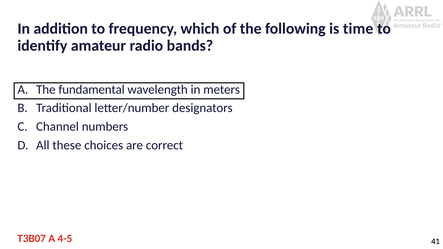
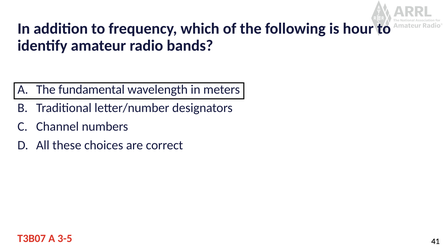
time: time -> hour (358, 29)
4-5: 4-5 -> 3-5 (65, 239)
